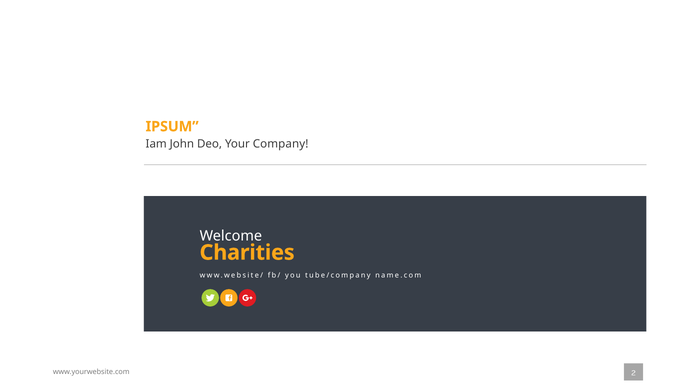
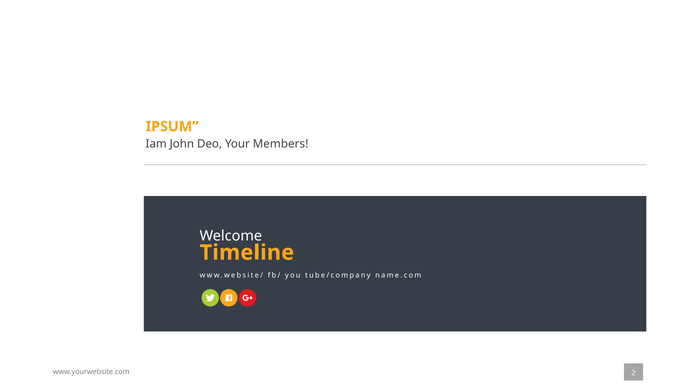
Company: Company -> Members (281, 144)
Charities: Charities -> Timeline (247, 253)
